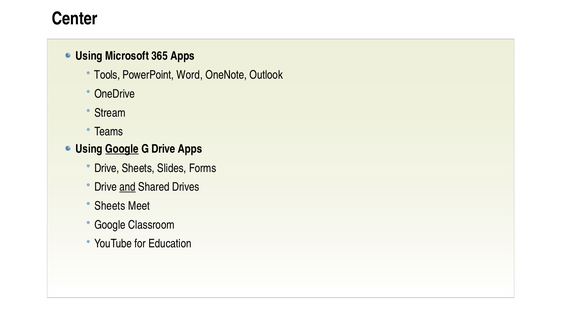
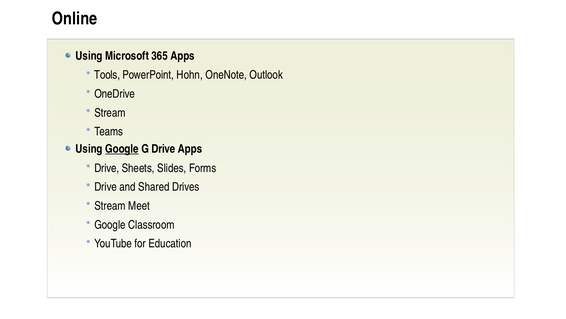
Center: Center -> Online (75, 19)
Word: Word -> Hohn (190, 75)
and underline: present -> none (128, 187)
Sheets: Sheets -> Stream (110, 206)
